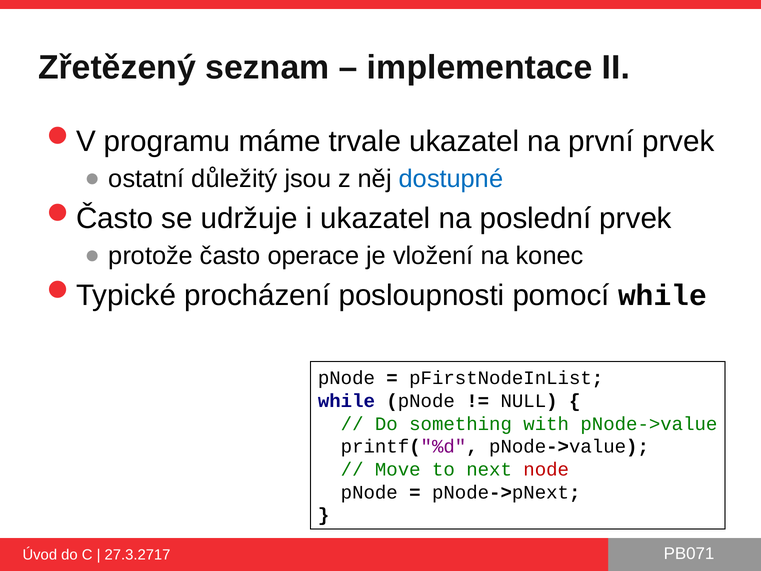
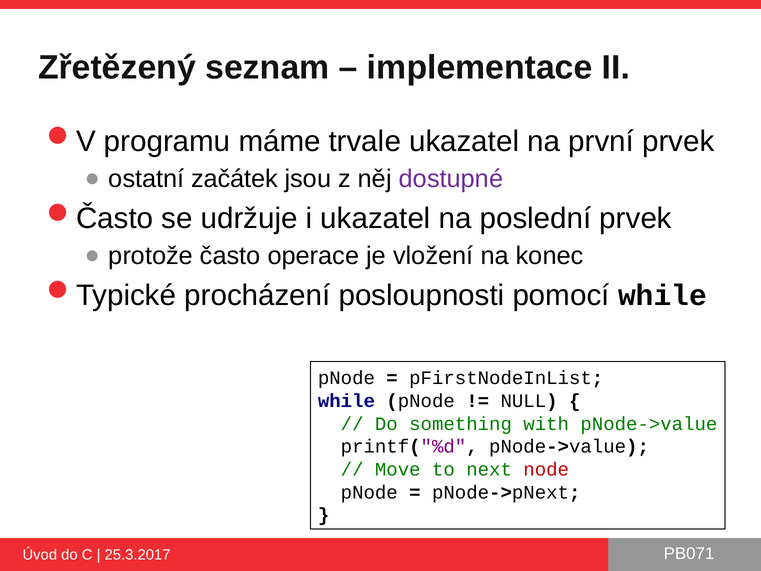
důležitý: důležitý -> začátek (235, 179)
dostupné colour: blue -> purple (451, 179)
27.3.2717: 27.3.2717 -> 25.3.2017 (138, 554)
